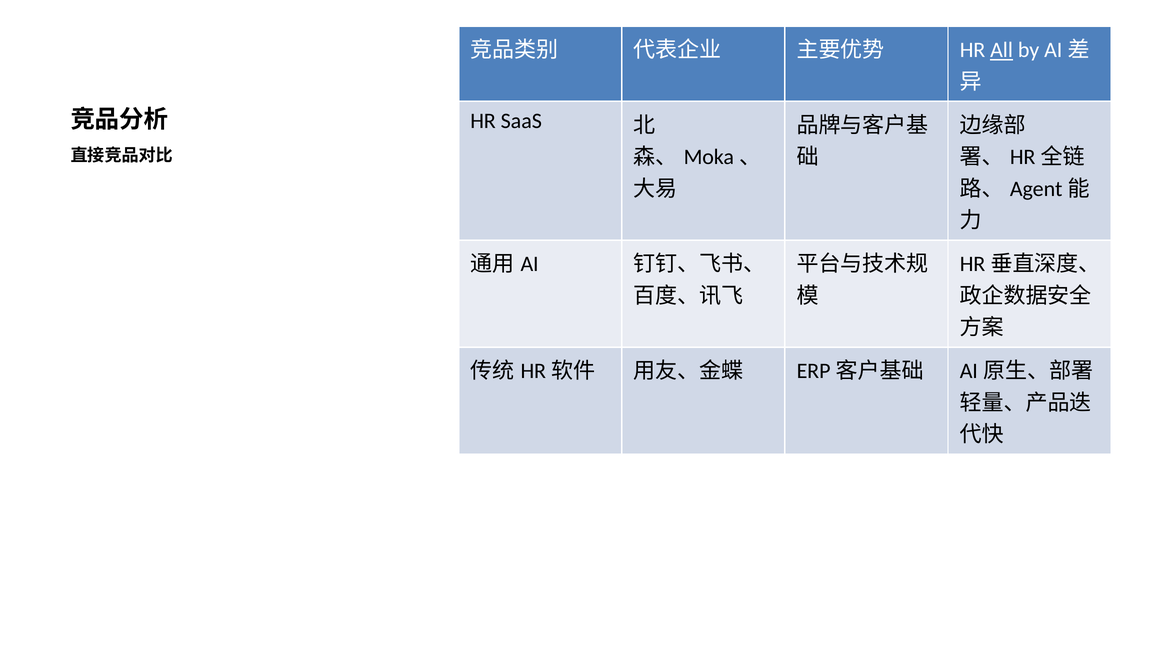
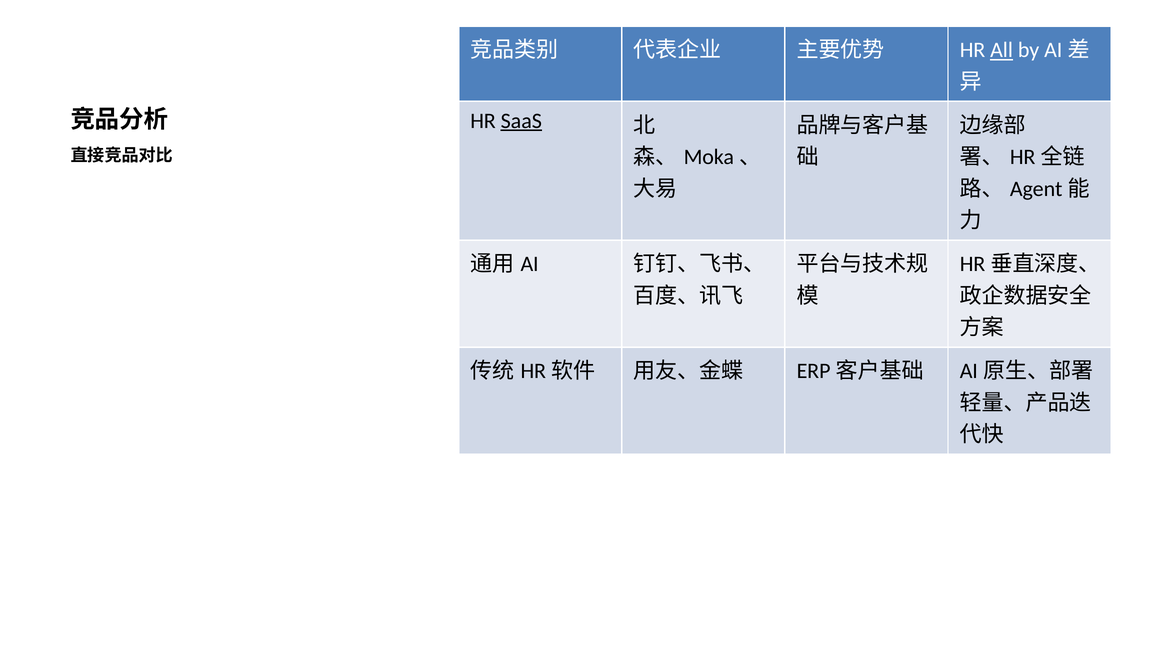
SaaS underline: none -> present (521, 121)
